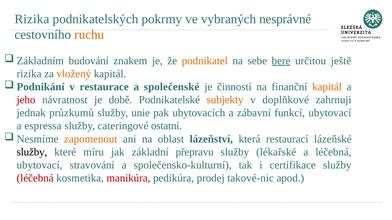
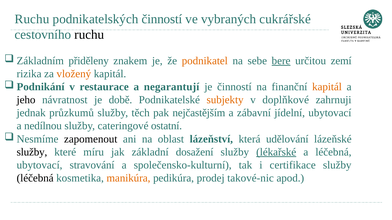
Rizika: Rizika -> Ruchu (32, 19)
podnikatelských pokrmy: pokrmy -> činností (162, 19)
nesprávné: nesprávné -> cukrářské (285, 19)
ruchu colour: orange -> black (89, 35)
budování: budování -> přiděleny (89, 61)
ještě: ještě -> zemí (341, 61)
společenské: společenské -> negarantují (172, 87)
jeho colour: red -> black (26, 100)
unie: unie -> těch (141, 113)
ubytovacích: ubytovacích -> nejčastějším (199, 113)
funkcí: funkcí -> jídelní (290, 113)
espressa: espressa -> nedílnou (43, 126)
zapomenout colour: orange -> black (91, 139)
restaurací: restaurací -> udělování (287, 139)
přepravu: přepravu -> dosažení (195, 152)
lékařské underline: none -> present (276, 152)
léčebná colour: red -> black (35, 178)
manikúra colour: red -> orange (128, 178)
